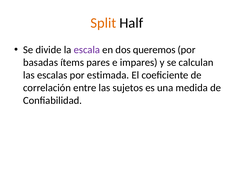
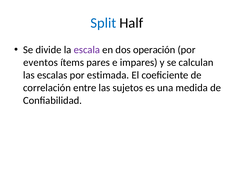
Split colour: orange -> blue (103, 23)
queremos: queremos -> operación (154, 50)
basadas: basadas -> eventos (41, 62)
